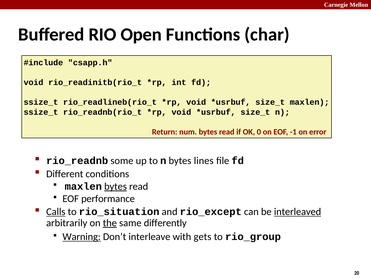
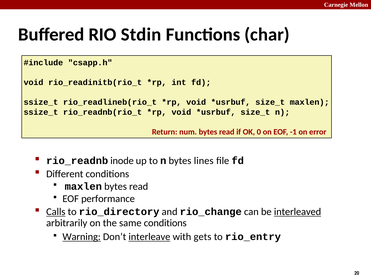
Open: Open -> Stdin (141, 34)
some: some -> inode (122, 161)
bytes underline: present -> none (116, 187)
rio_situation: rio_situation -> rio_directory (119, 212)
rio_except: rio_except -> rio_change (211, 212)
the underline: present -> none (110, 223)
same differently: differently -> conditions (165, 223)
interleave underline: none -> present (149, 237)
rio_group: rio_group -> rio_entry (253, 237)
